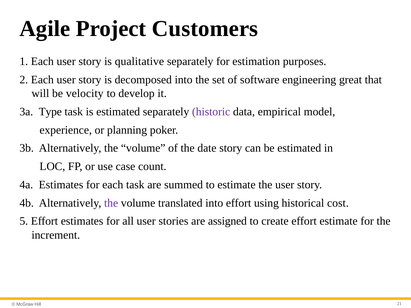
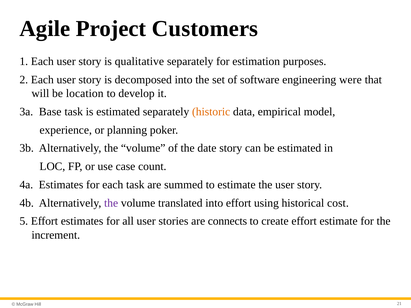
great: great -> were (350, 80)
velocity: velocity -> location (85, 94)
Type: Type -> Base (50, 112)
historic colour: purple -> orange (211, 112)
assigned: assigned -> connects (227, 221)
